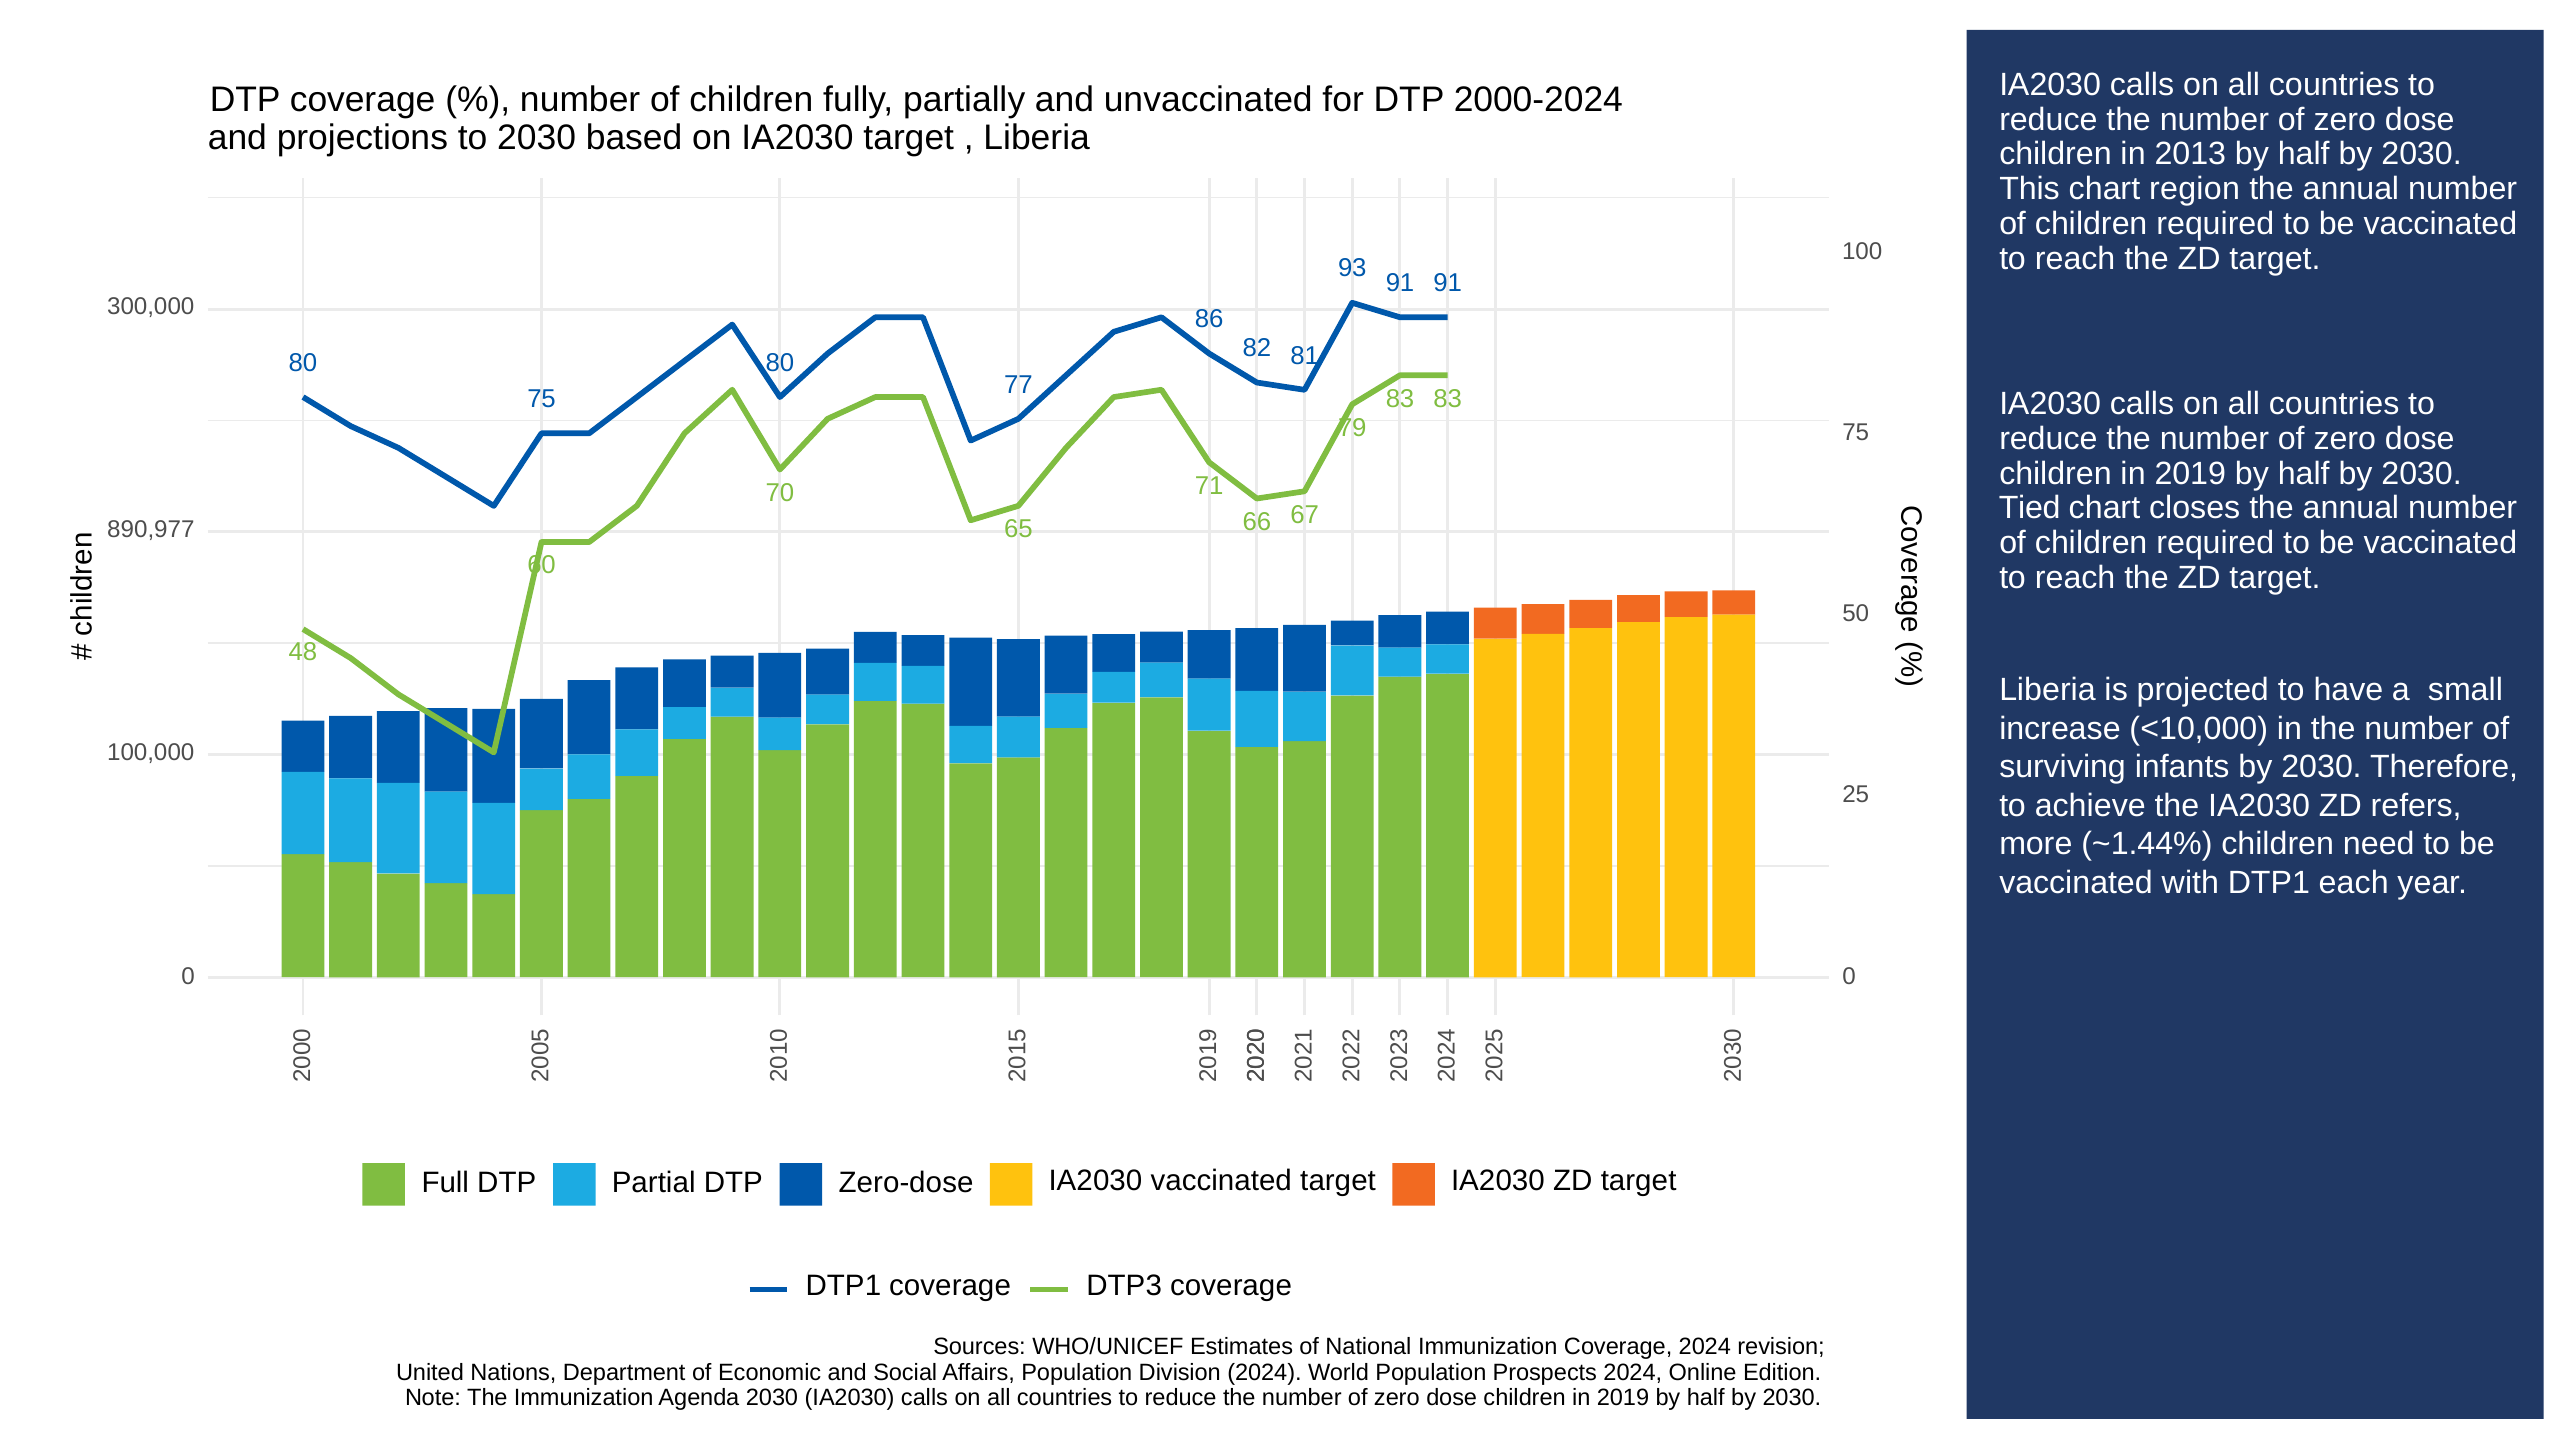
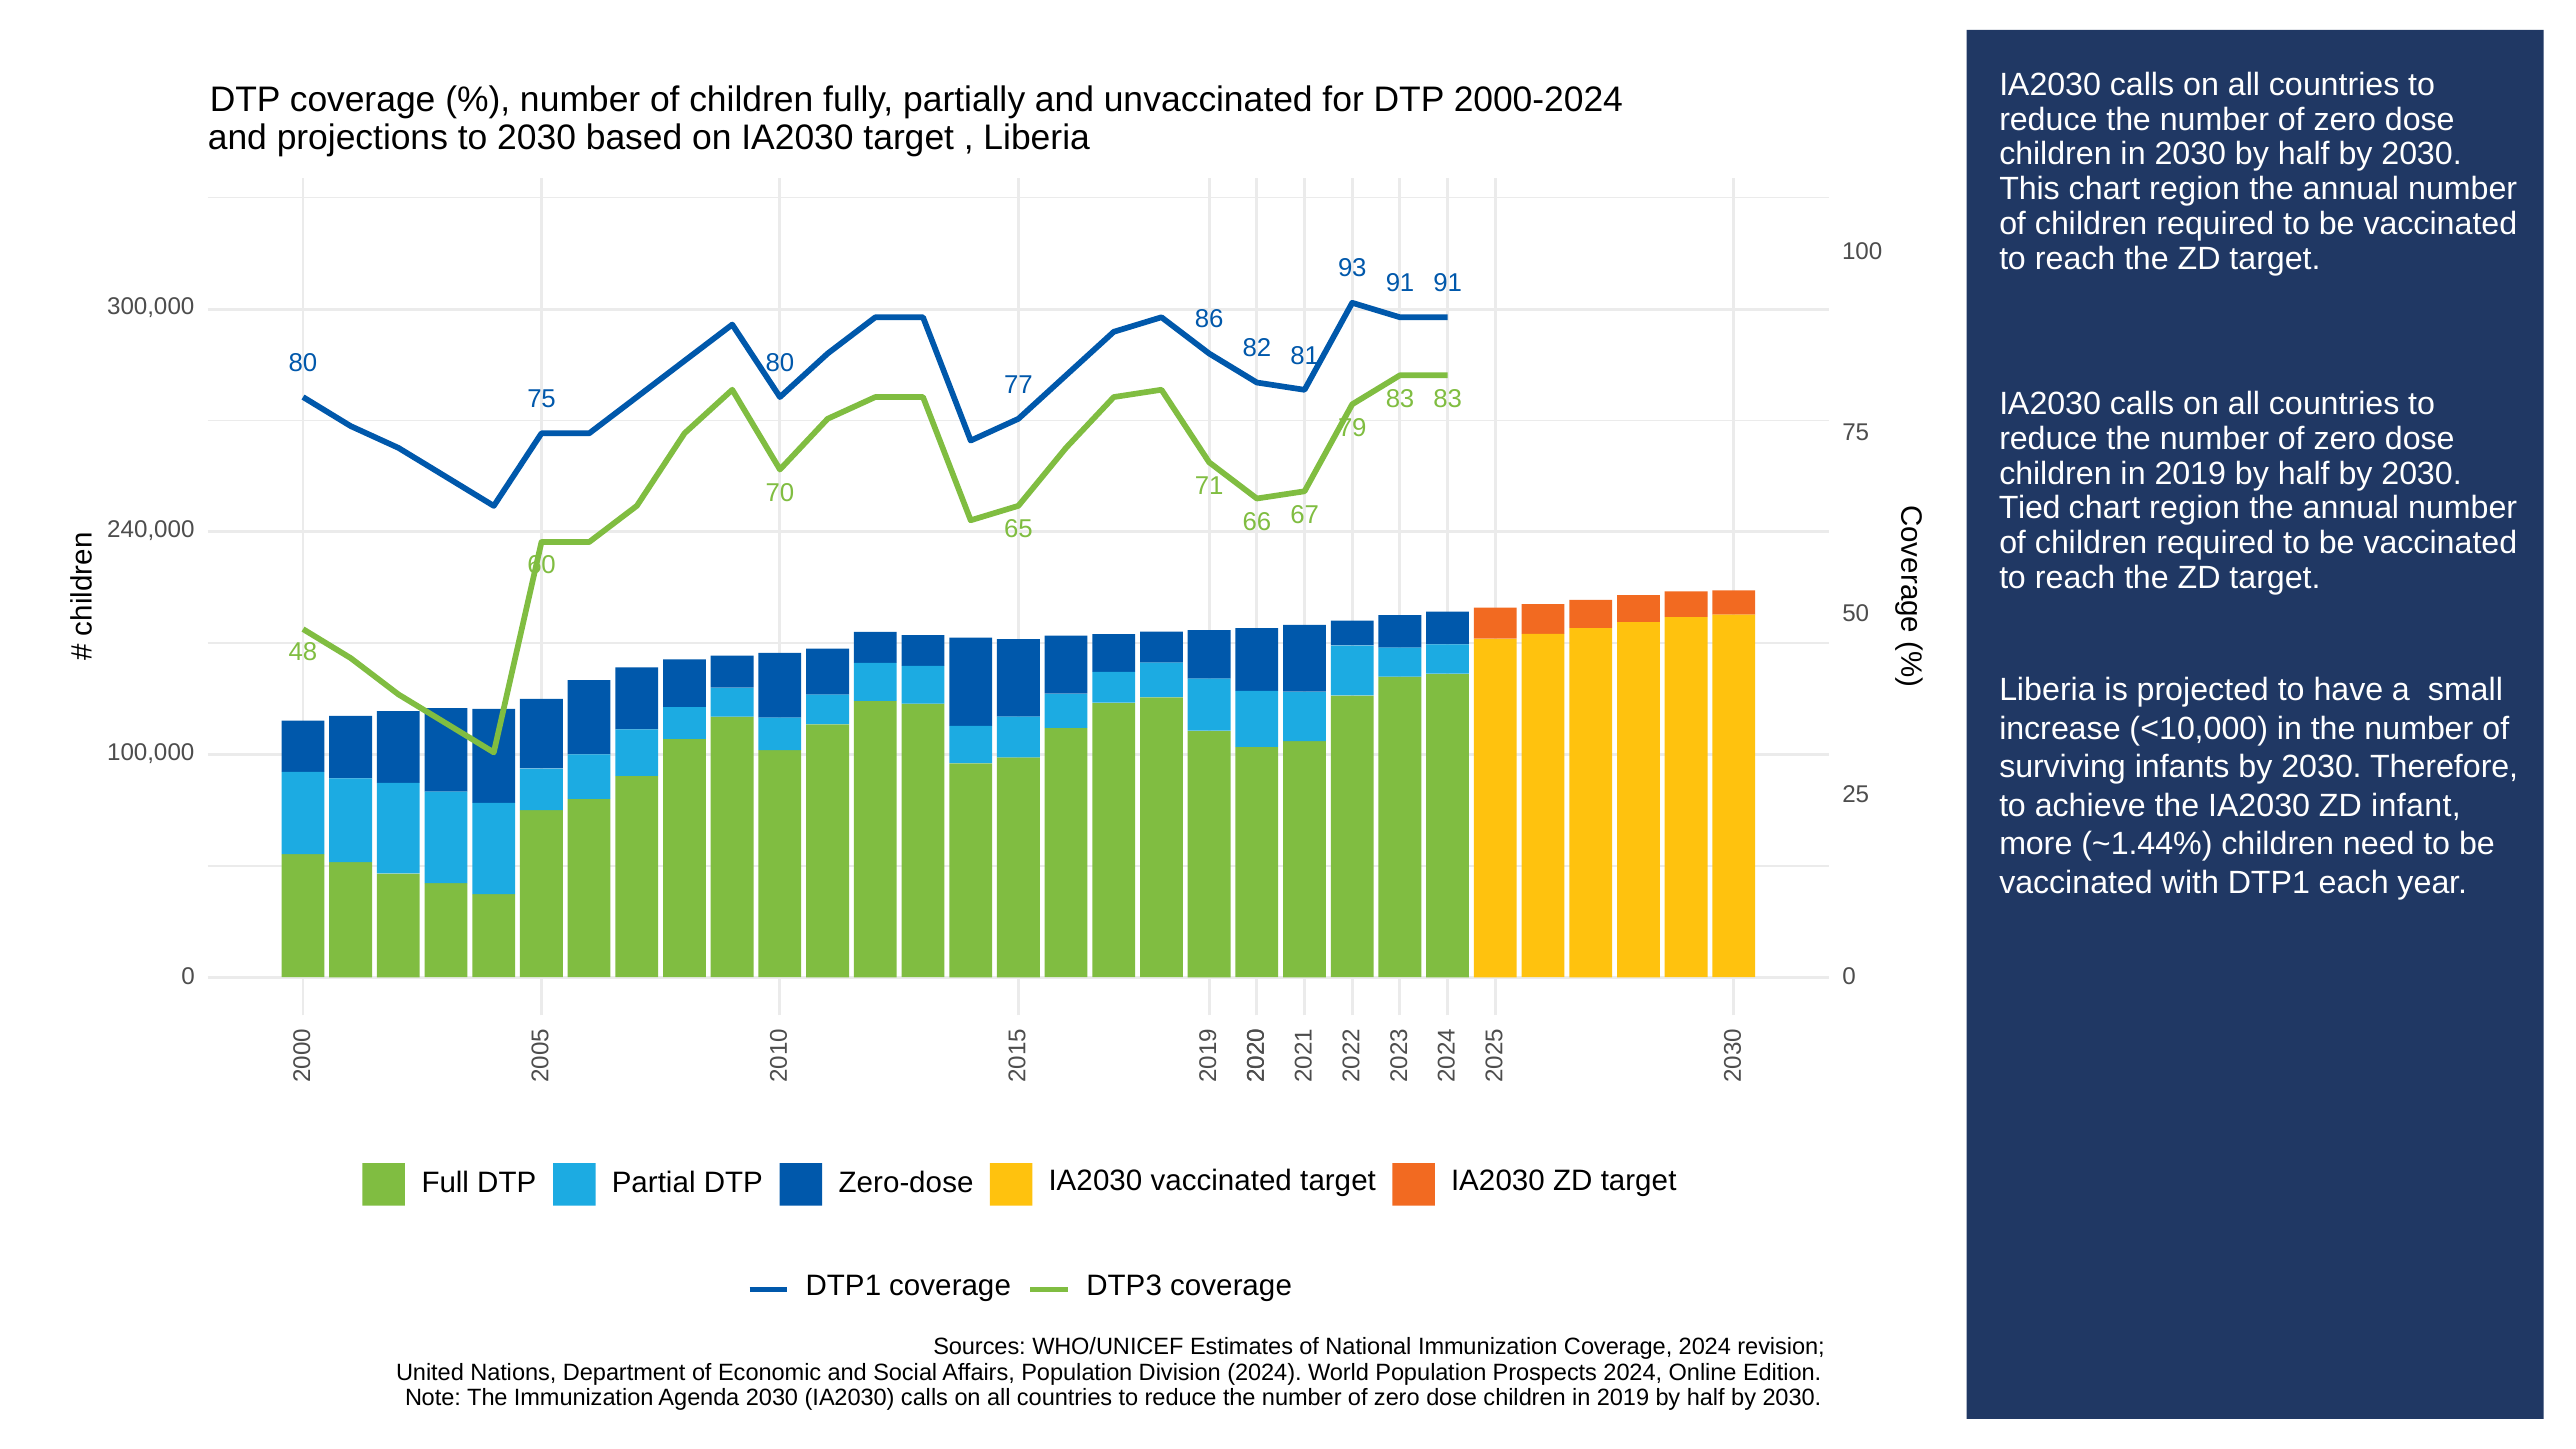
in 2013: 2013 -> 2030 (2190, 154)
closes: closes -> region (2195, 508)
890,977: 890,977 -> 240,000 (151, 529)
refers: refers -> infant (2416, 806)
